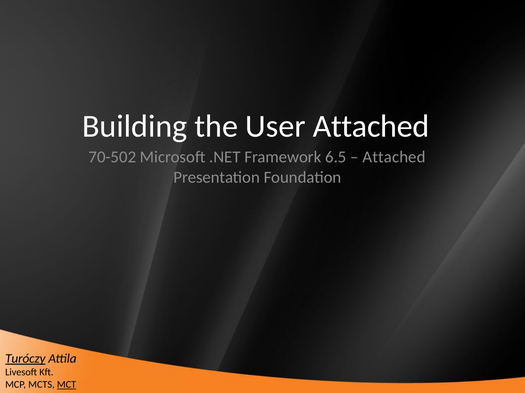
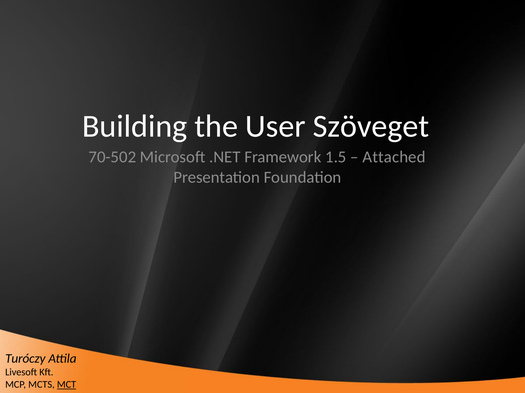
User Attached: Attached -> Szöveget (371, 126)
6.5: 6.5 -> 1.5 (336, 157)
Turóczy underline: present -> none (25, 359)
